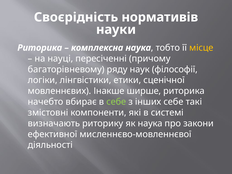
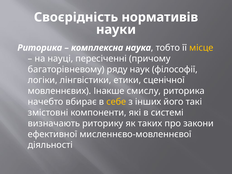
ширше: ширше -> смислу (144, 91)
себе colour: light green -> yellow (116, 102)
інших себе: себе -> його (173, 102)
як наука: наука -> таких (150, 123)
